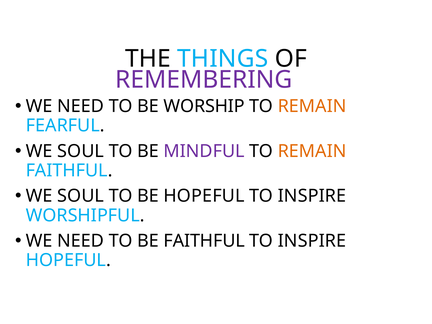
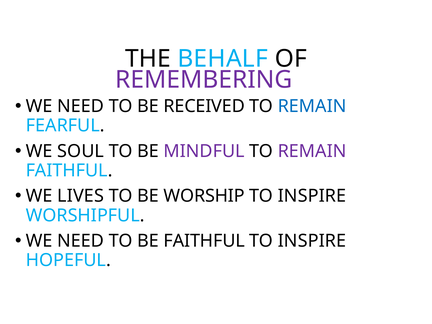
THINGS: THINGS -> BEHALF (223, 59)
WORSHIP: WORSHIP -> RECEIVED (204, 106)
REMAIN colour: orange -> blue (312, 106)
REMAIN colour: orange -> purple (312, 151)
SOUL: SOUL -> LIVES (81, 196)
BE HOPEFUL: HOPEFUL -> WORSHIP (204, 196)
